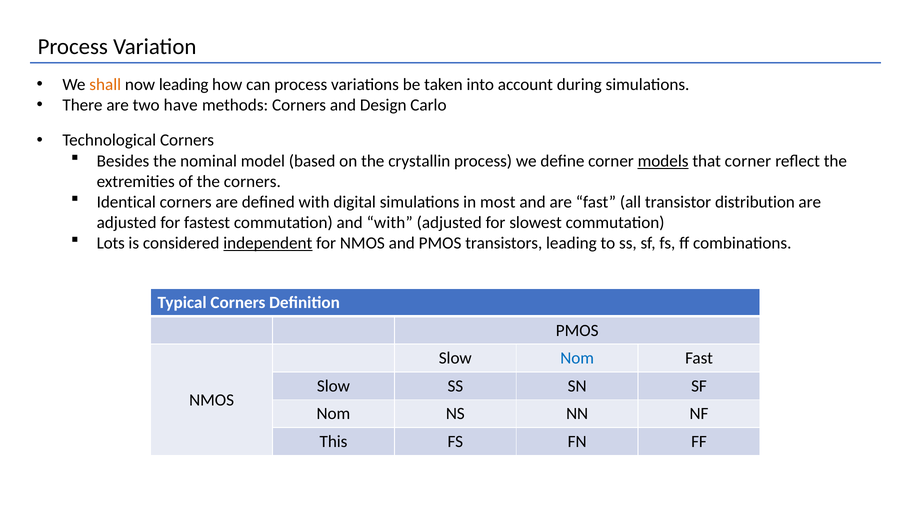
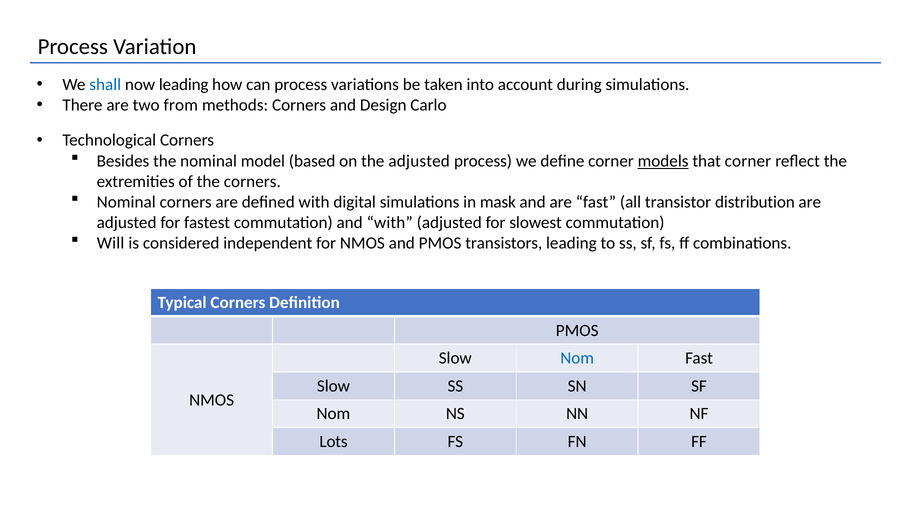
shall colour: orange -> blue (105, 84)
have: have -> from (181, 105)
the crystallin: crystallin -> adjusted (419, 161)
Identical: Identical -> Nominal (126, 202)
most: most -> mask (498, 202)
Lots: Lots -> Will (111, 243)
independent underline: present -> none (268, 243)
This: This -> Lots (334, 442)
